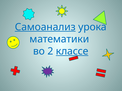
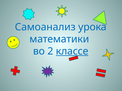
Самоанализ underline: present -> none (45, 27)
